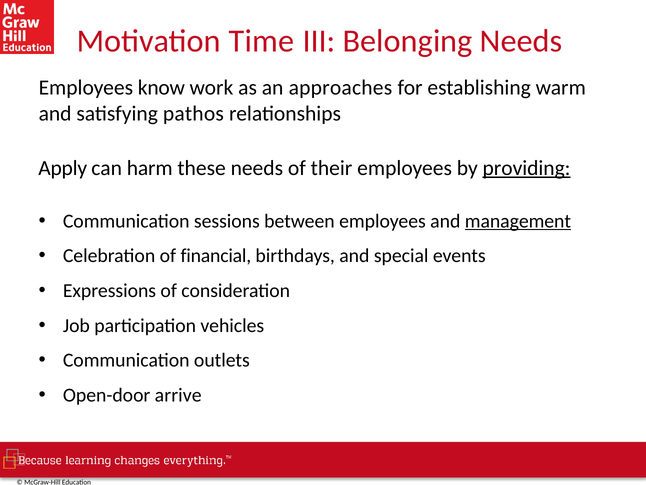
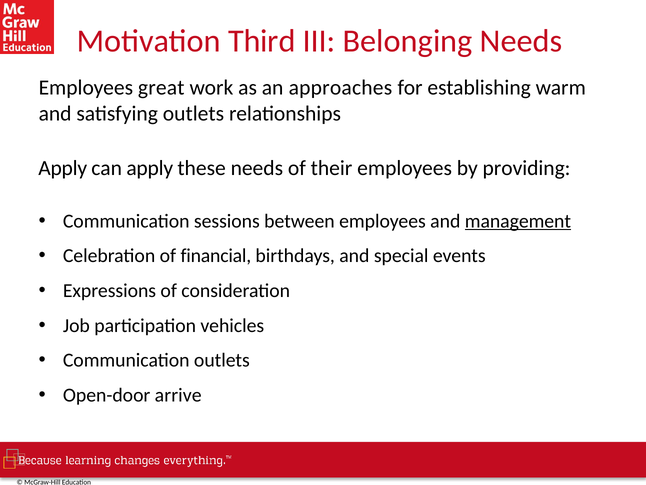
Time: Time -> Third (262, 41)
know: know -> great (161, 88)
satisfying pathos: pathos -> outlets (193, 113)
can harm: harm -> apply (150, 168)
providing underline: present -> none (527, 168)
